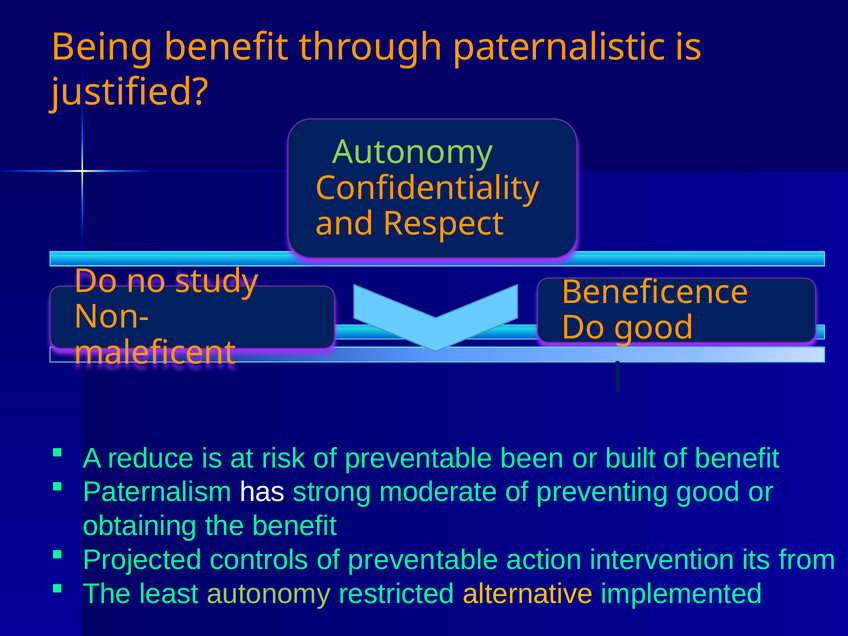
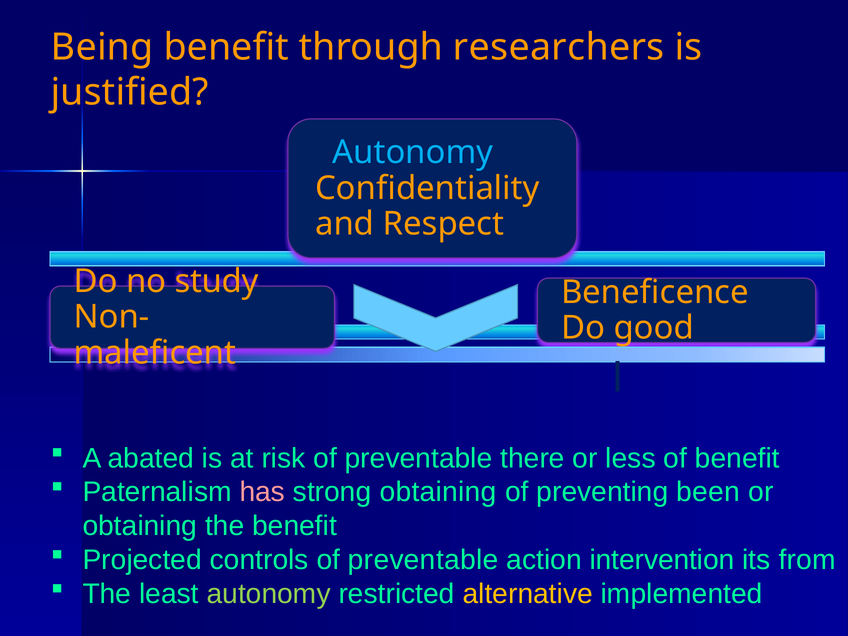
paternalistic: paternalistic -> researchers (559, 47)
Autonomy colour: light green -> light blue (413, 153)
reduce: reduce -> abated (151, 458)
been: been -> there (532, 458)
built: built -> less (631, 458)
has colour: white -> pink (262, 492)
strong moderate: moderate -> obtaining (438, 492)
preventing good: good -> been (708, 492)
